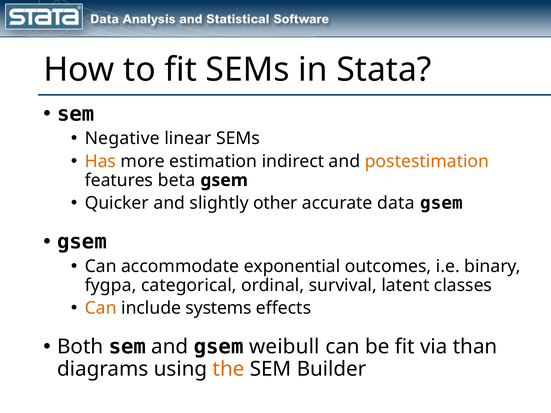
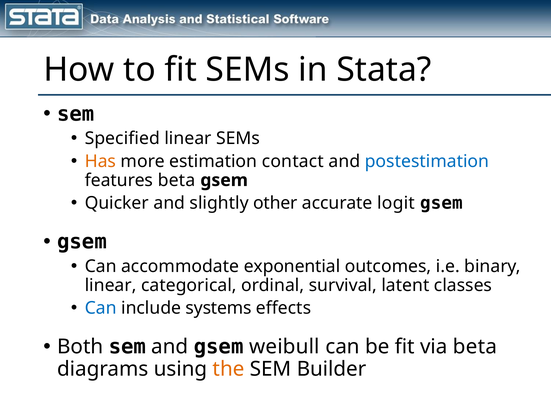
Negative: Negative -> Specified (122, 138)
indirect: indirect -> contact (293, 161)
postestimation colour: orange -> blue (427, 161)
data: data -> logit (396, 203)
fygpa: fygpa -> linear (111, 285)
Can colour: orange -> blue (101, 308)
via than: than -> beta (475, 347)
